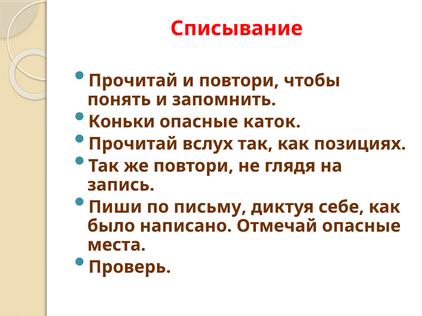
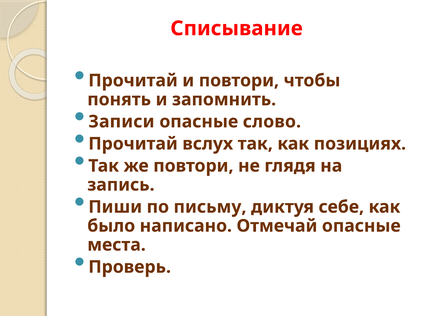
Коньки: Коньки -> Записи (121, 122)
каток: каток -> слово (272, 122)
